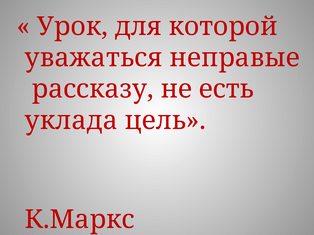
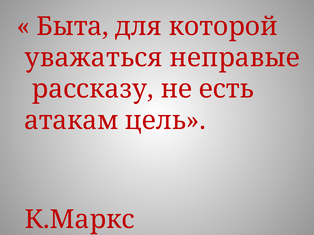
Урок: Урок -> Быта (73, 26)
уклада: уклада -> атакам (71, 121)
